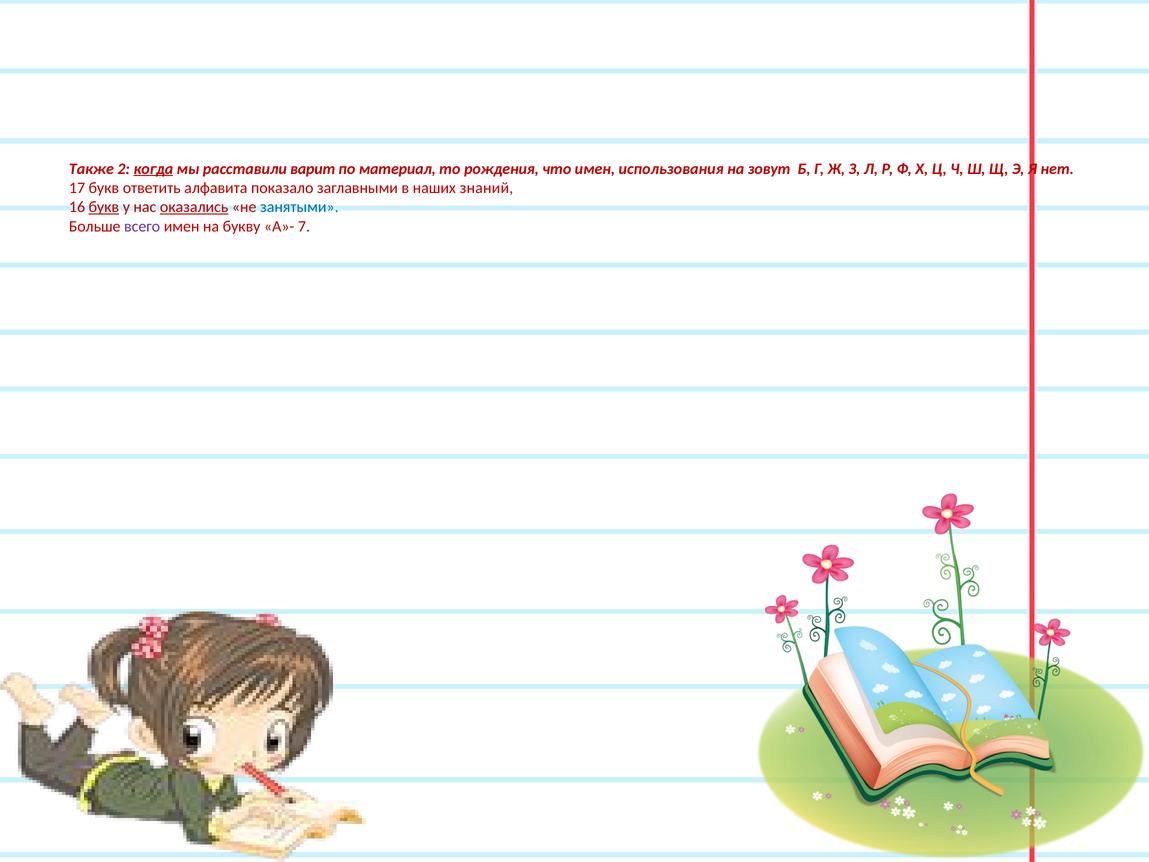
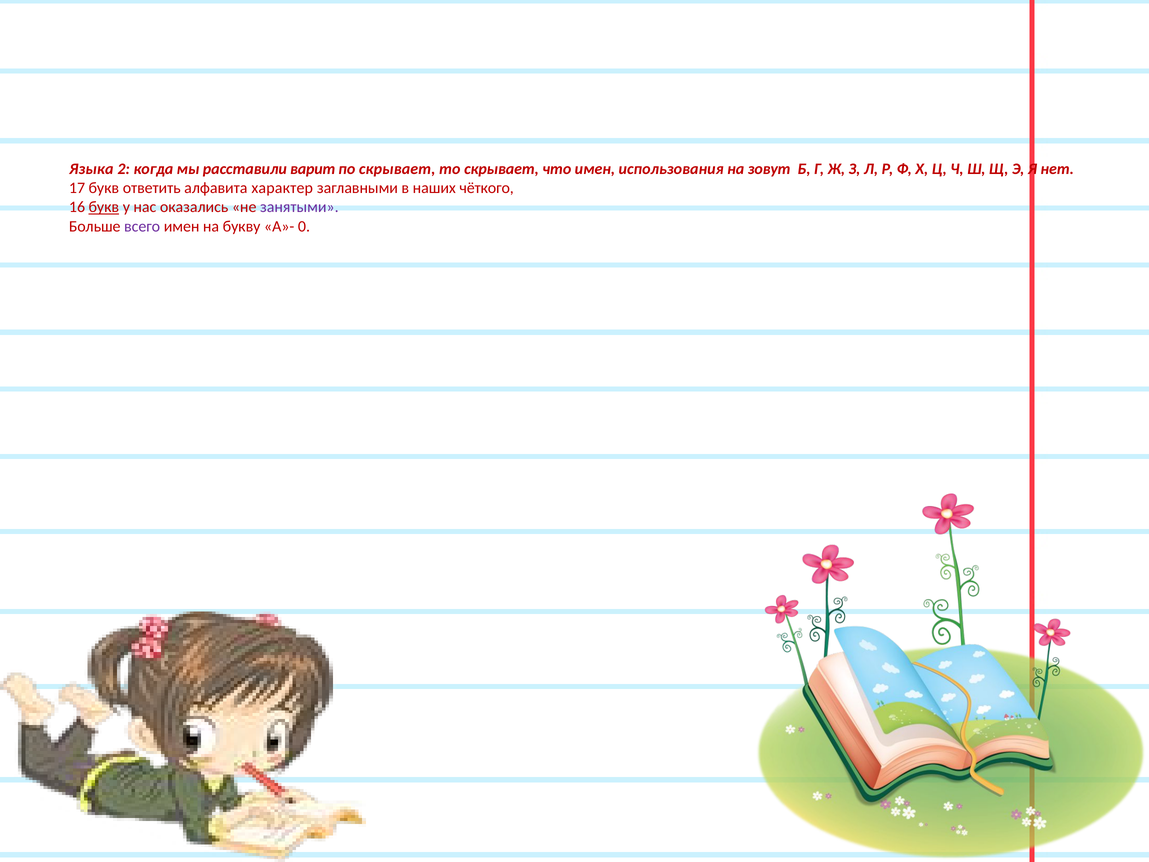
Также: Также -> Языка (91, 169)
когда underline: present -> none (153, 169)
по материал: материал -> скрывает (397, 169)
то рождения: рождения -> скрывает (501, 169)
показало: показало -> характер (282, 188)
знаний: знаний -> чёткого (487, 188)
оказались underline: present -> none (194, 207)
занятыми colour: blue -> purple (299, 207)
7: 7 -> 0 (304, 226)
